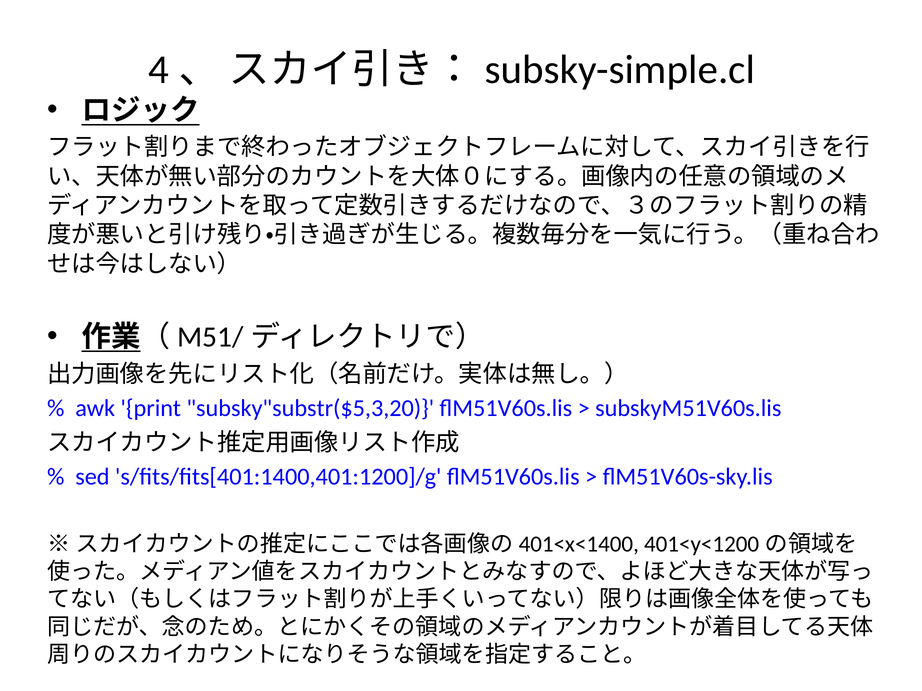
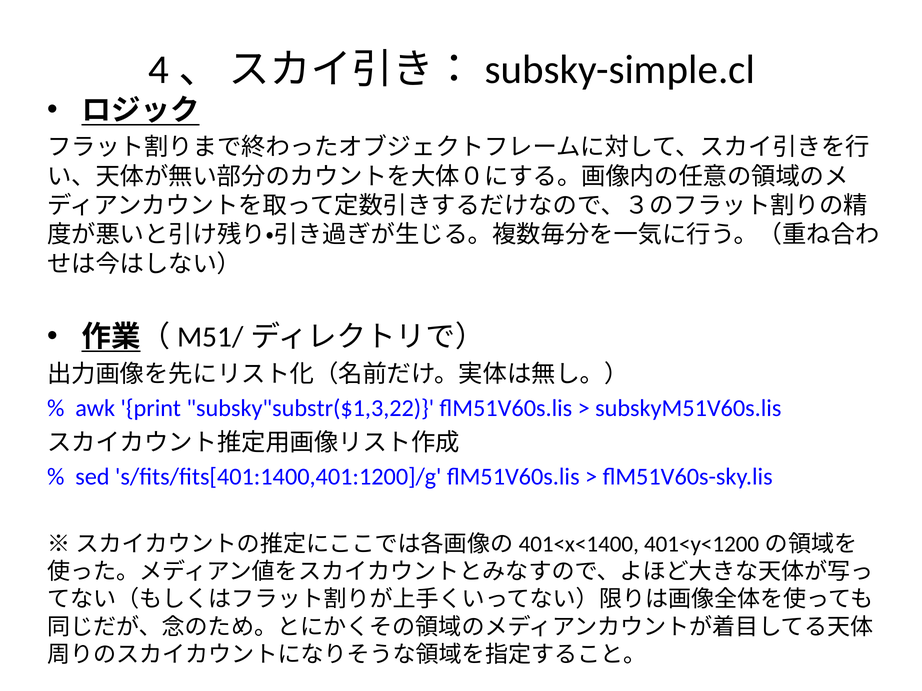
subsky"substr($5,3,20: subsky"substr($5,3,20 -> subsky"substr($1,3,22 (310, 409)
